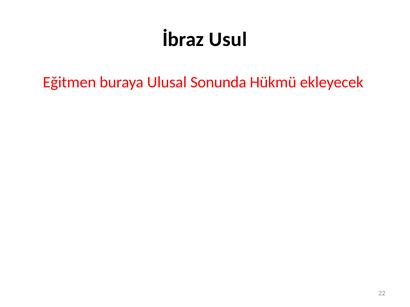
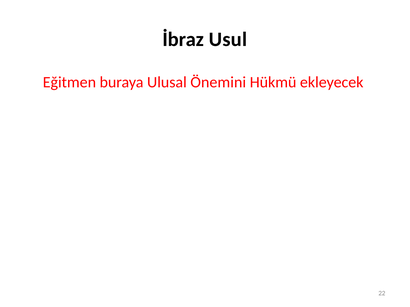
Sonunda: Sonunda -> Önemini (218, 82)
